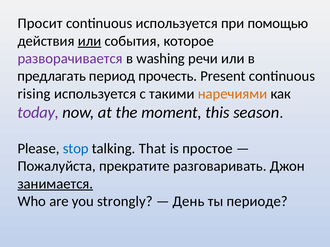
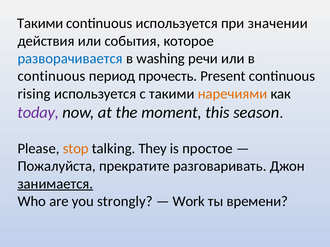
Просит: Просит -> Такими (40, 23)
помощью: помощью -> значении (278, 23)
или underline: present -> none (90, 41)
разворачивается colour: purple -> blue (70, 59)
предлагать: предлагать -> continuous (51, 76)
stop colour: blue -> orange (76, 149)
That: That -> They (153, 149)
День: День -> Work (189, 202)
периоде: периоде -> времени (257, 202)
